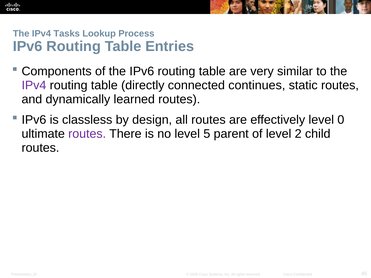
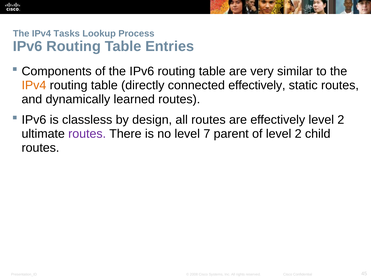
IPv4 colour: purple -> orange (34, 85)
connected continues: continues -> effectively (257, 85)
effectively level 0: 0 -> 2 (341, 120)
5: 5 -> 7 (207, 134)
